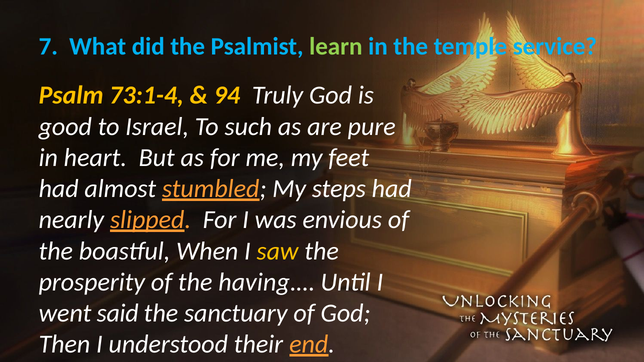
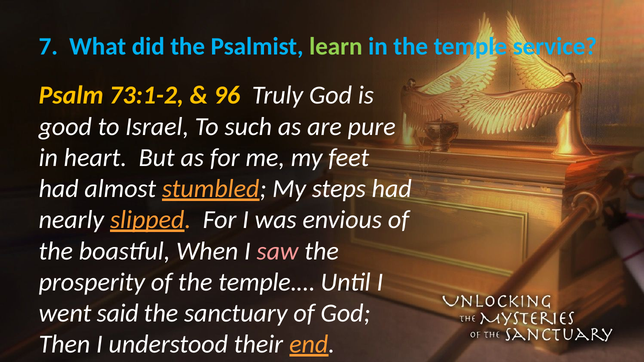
73:1-4: 73:1-4 -> 73:1-2 (147, 95)
94: 94 -> 96 (227, 95)
saw colour: yellow -> pink (278, 251)
having.…: having.… -> temple.… (267, 282)
